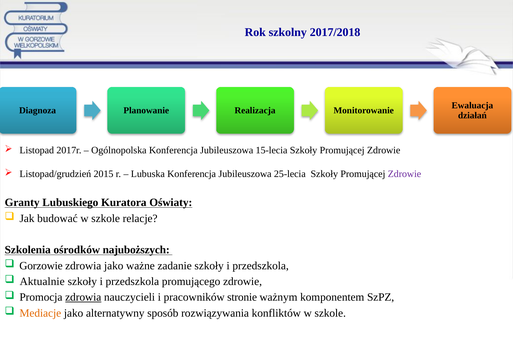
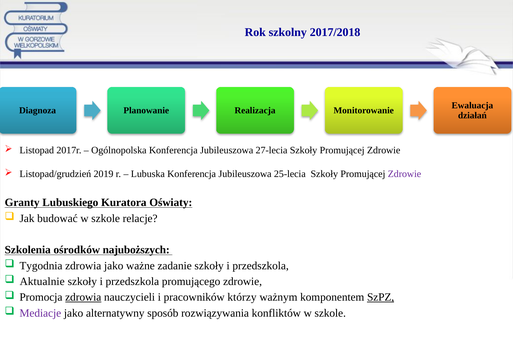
15-lecia: 15-lecia -> 27-lecia (272, 150)
2015: 2015 -> 2019 (104, 174)
Gorzowie: Gorzowie -> Tygodnia (41, 266)
stronie: stronie -> którzy (242, 297)
SzPZ underline: none -> present (381, 297)
Mediacje colour: orange -> purple (40, 313)
